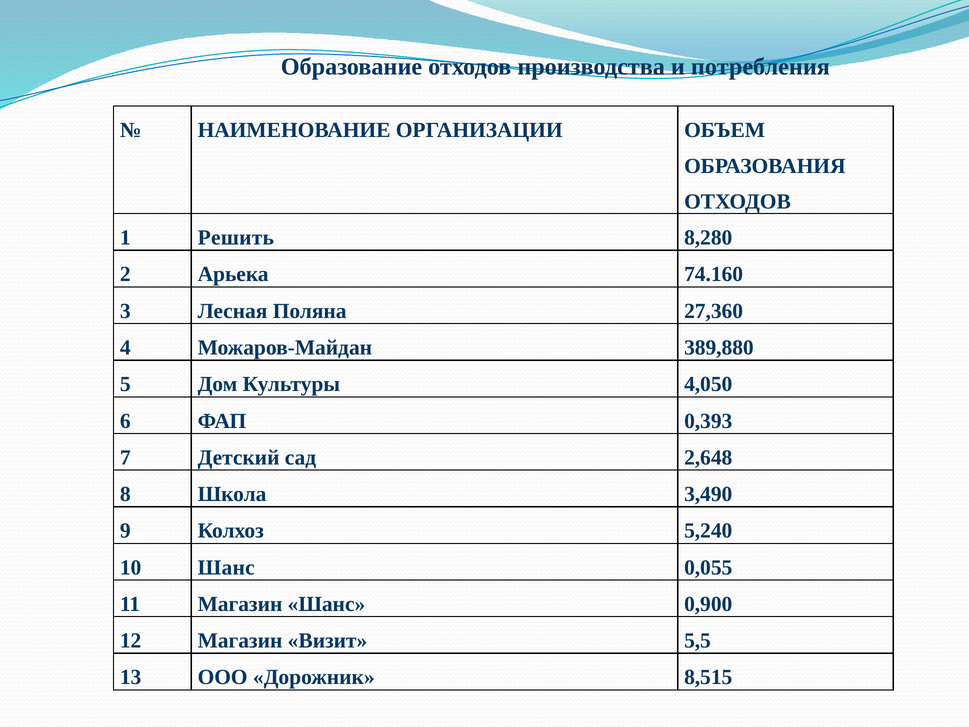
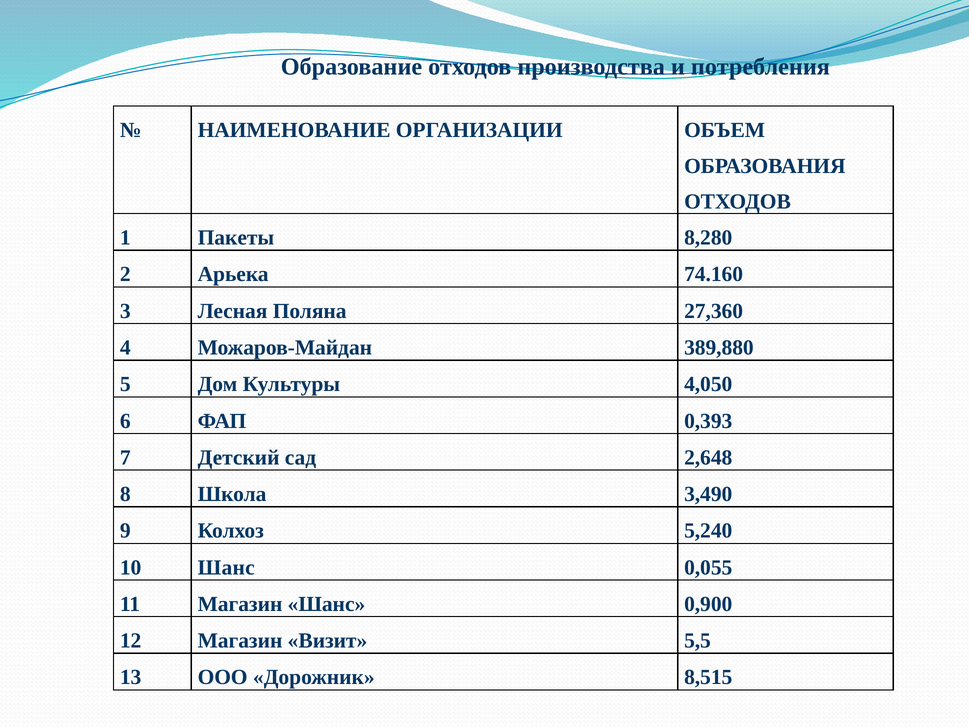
Решить: Решить -> Пакеты (236, 238)
